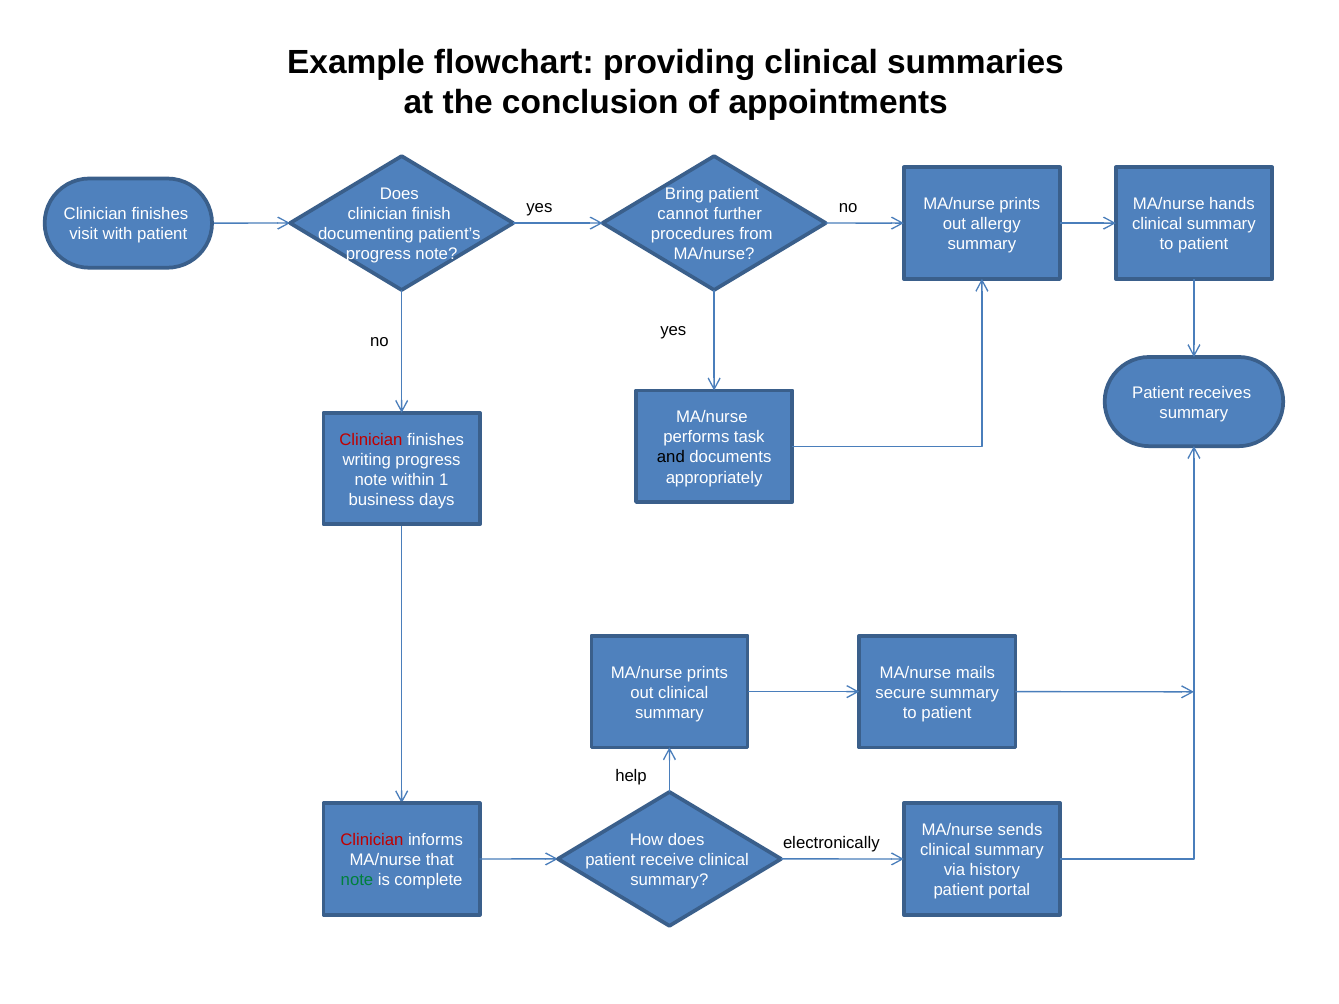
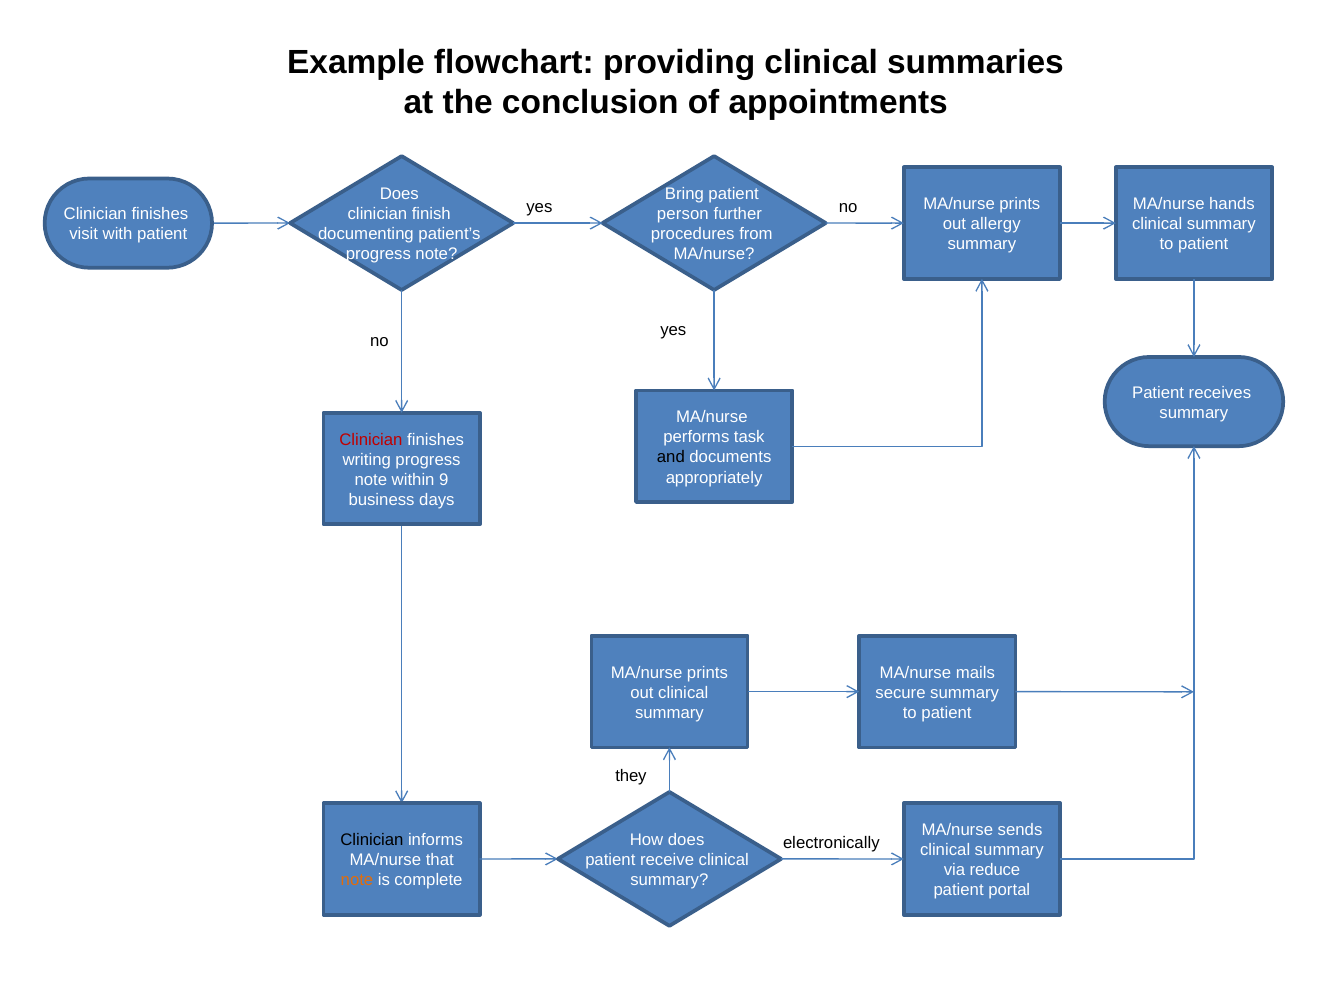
cannot: cannot -> person (683, 214)
1: 1 -> 9 (444, 480)
help: help -> they (631, 777)
Clinician colour: red -> black (372, 840)
history: history -> reduce (995, 870)
note colour: green -> orange (357, 880)
